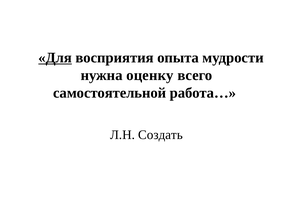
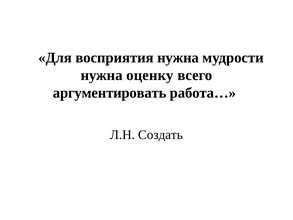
Для underline: present -> none (55, 58)
восприятия опыта: опыта -> нужна (178, 58)
самостоятельной: самостоятельной -> аргументировать (110, 93)
